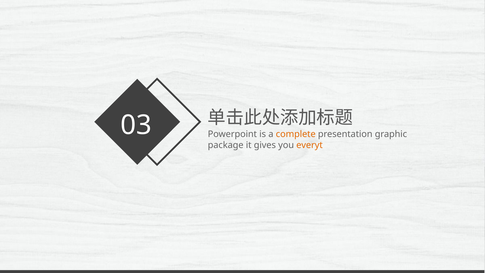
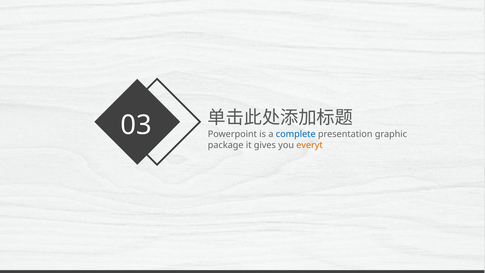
complete colour: orange -> blue (296, 134)
